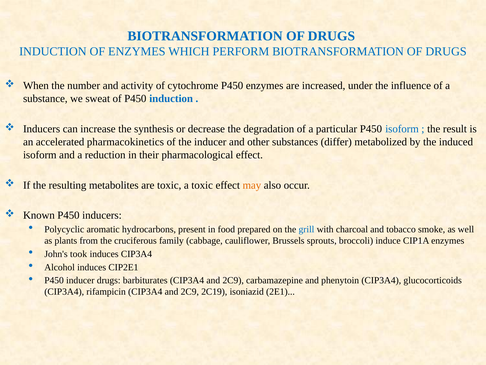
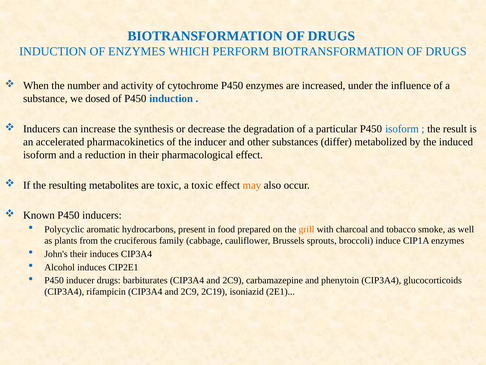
sweat: sweat -> dosed (98, 98)
grill colour: blue -> orange (306, 229)
John's took: took -> their (79, 254)
